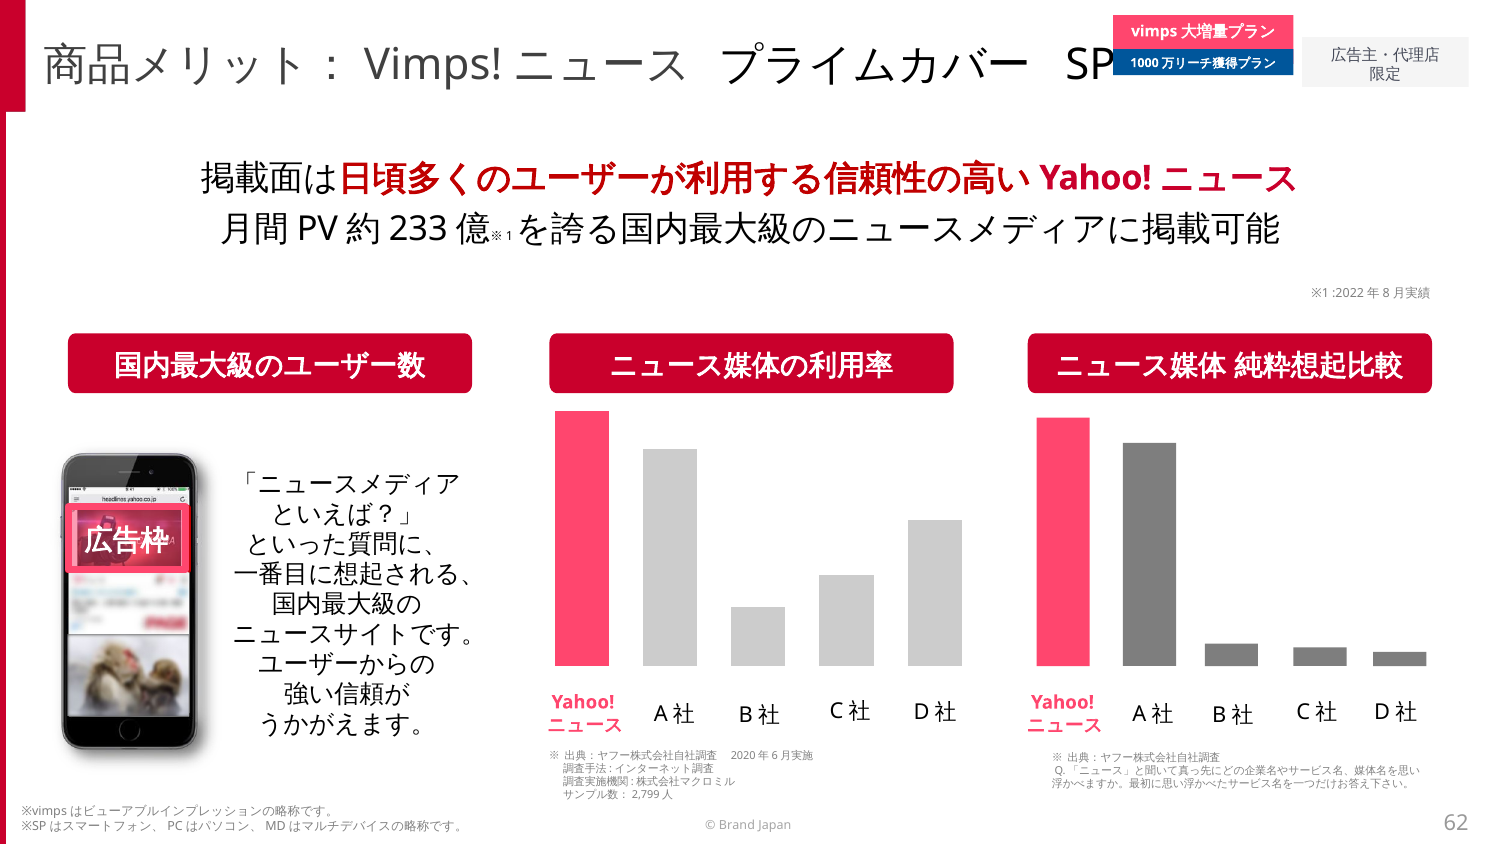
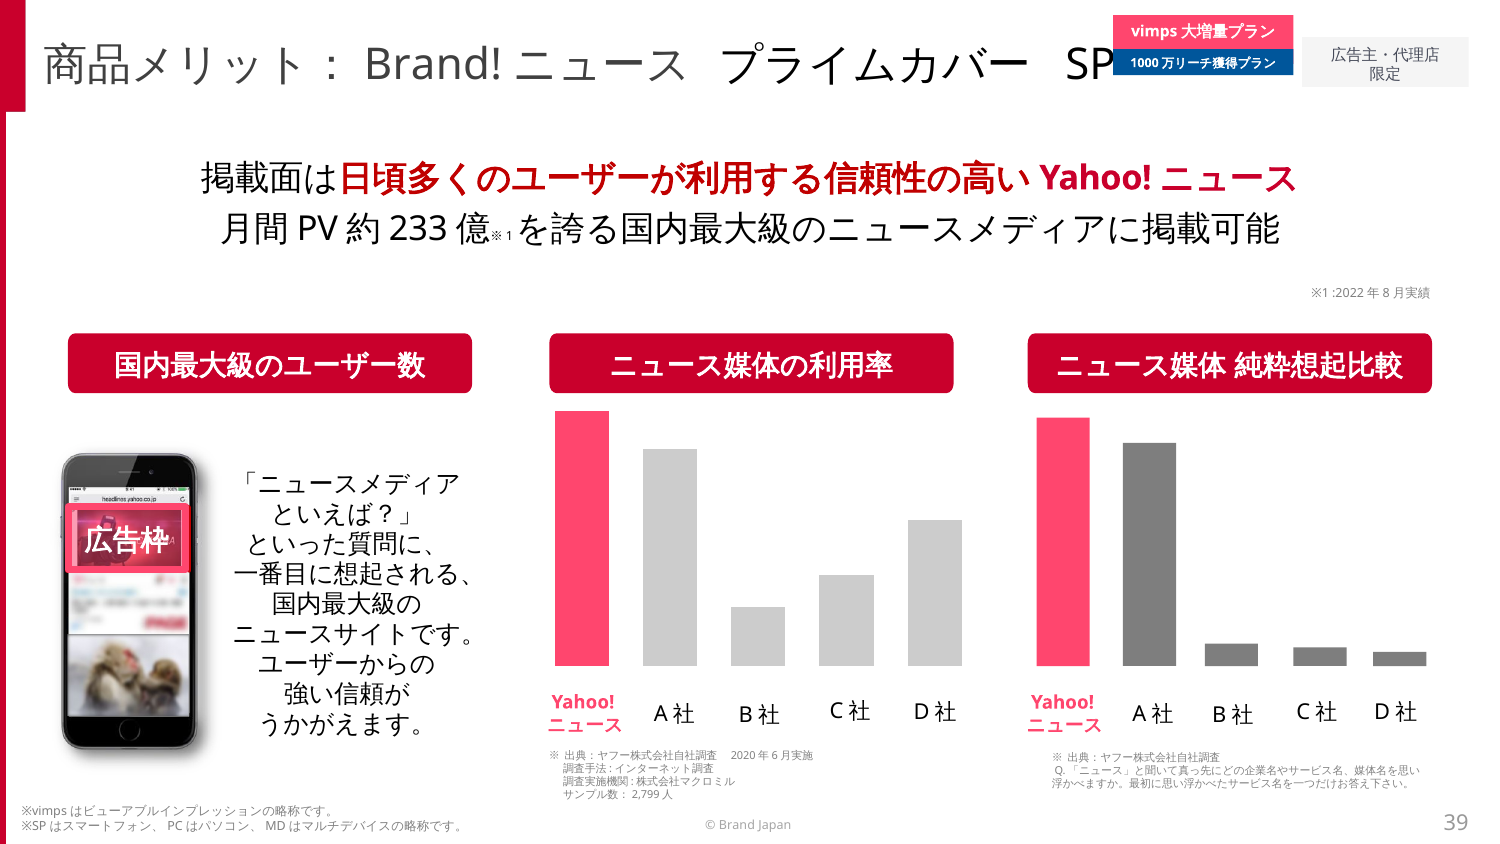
Vimps: Vimps -> Brand (433, 65)
62: 62 -> 39 (1456, 823)
